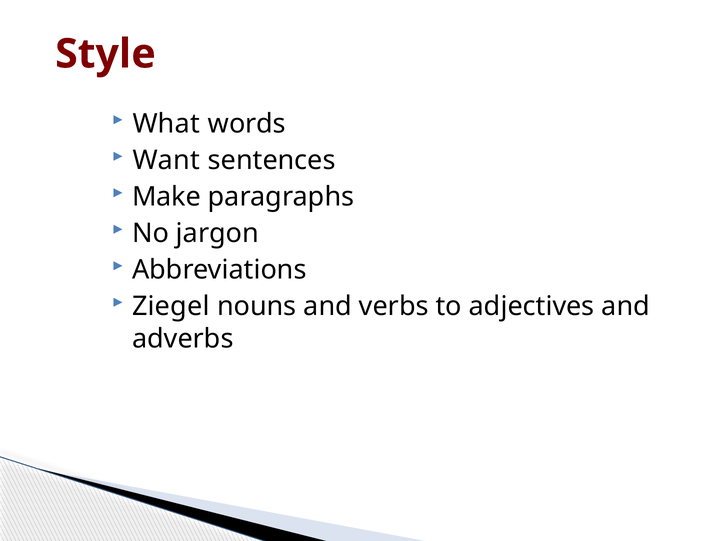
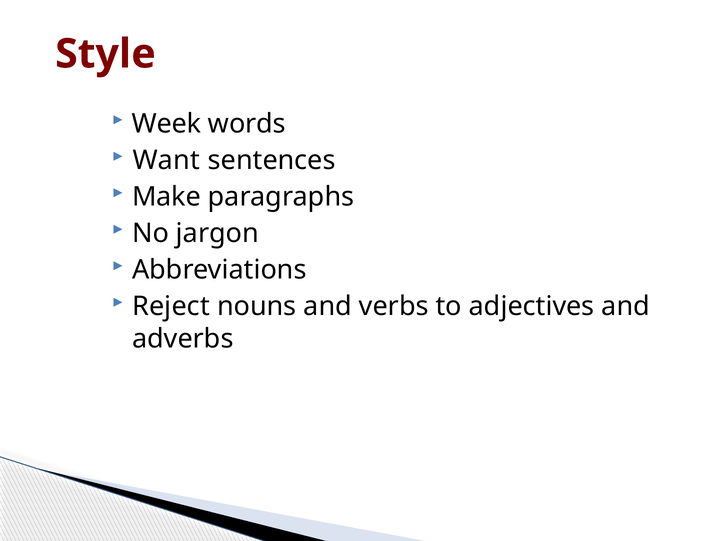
What: What -> Week (167, 124)
Ziegel: Ziegel -> Reject (171, 306)
